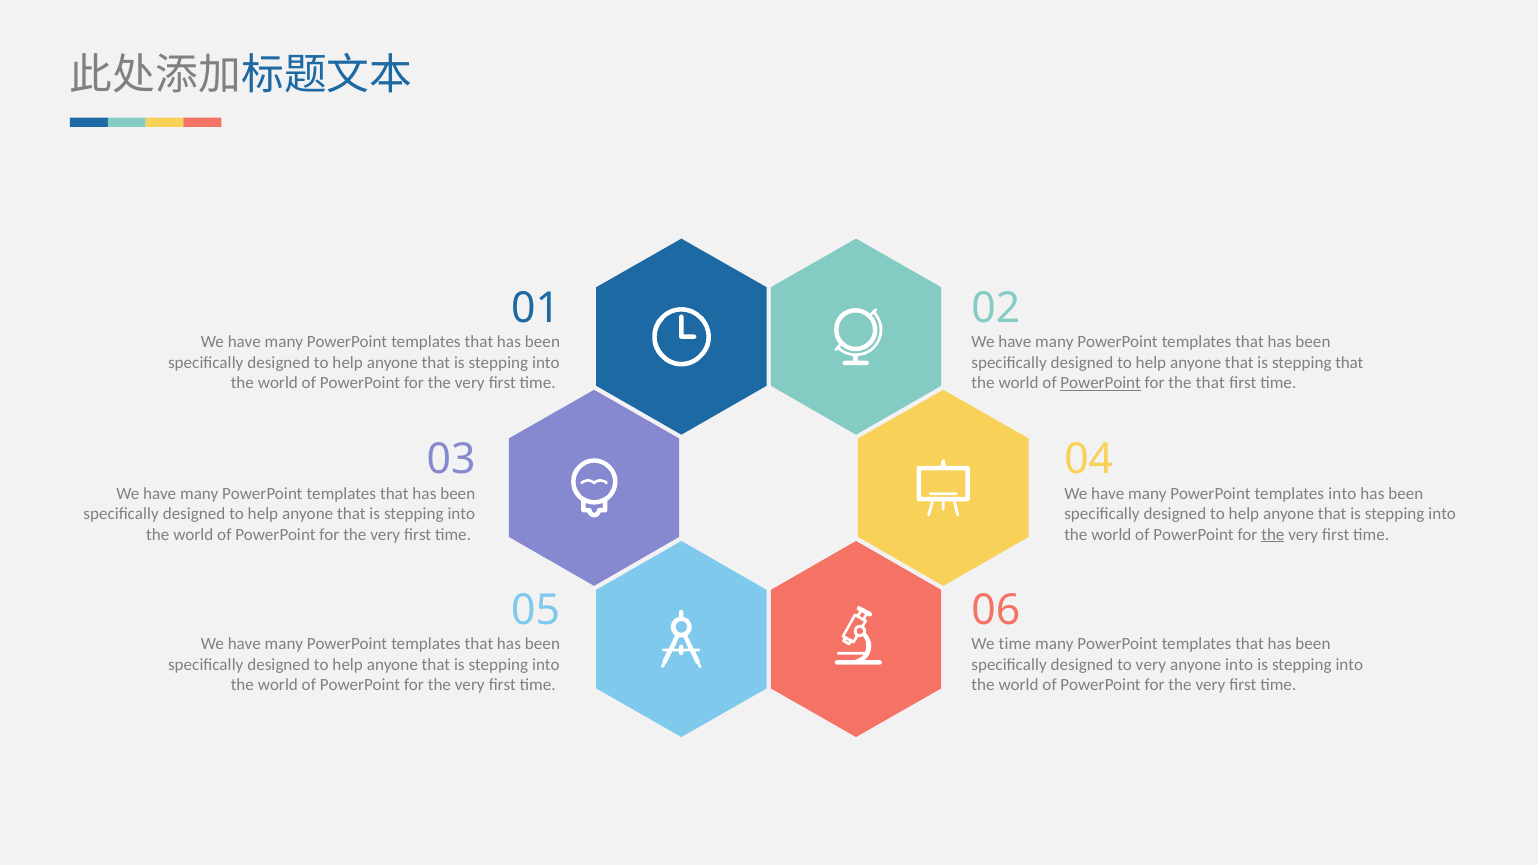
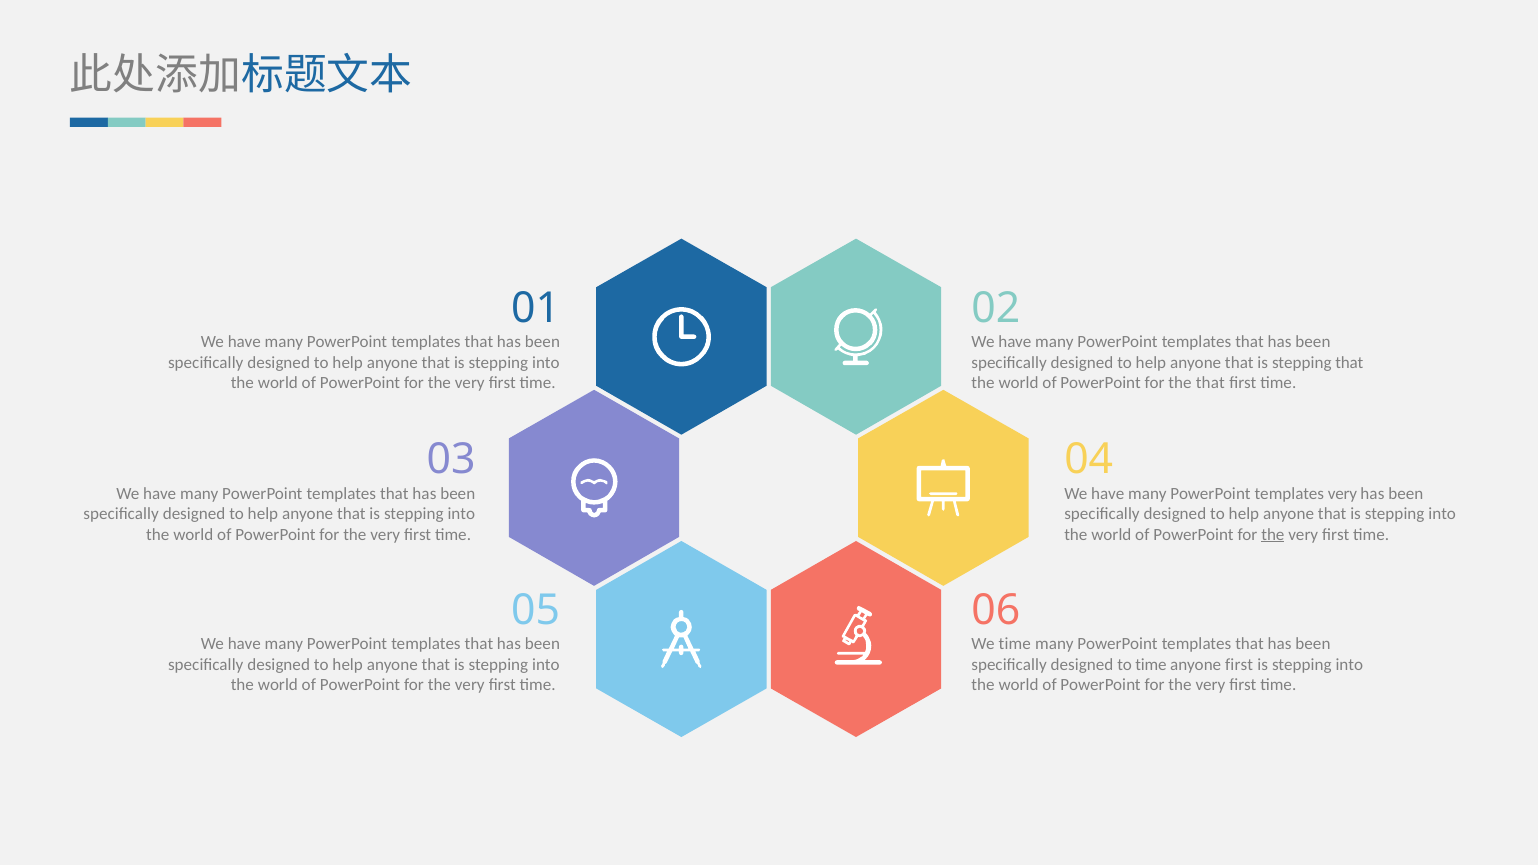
PowerPoint underline: present -> none (1101, 383)
templates into: into -> very (1343, 494)
to very: very -> time (1151, 665)
anyone into: into -> first (1239, 665)
